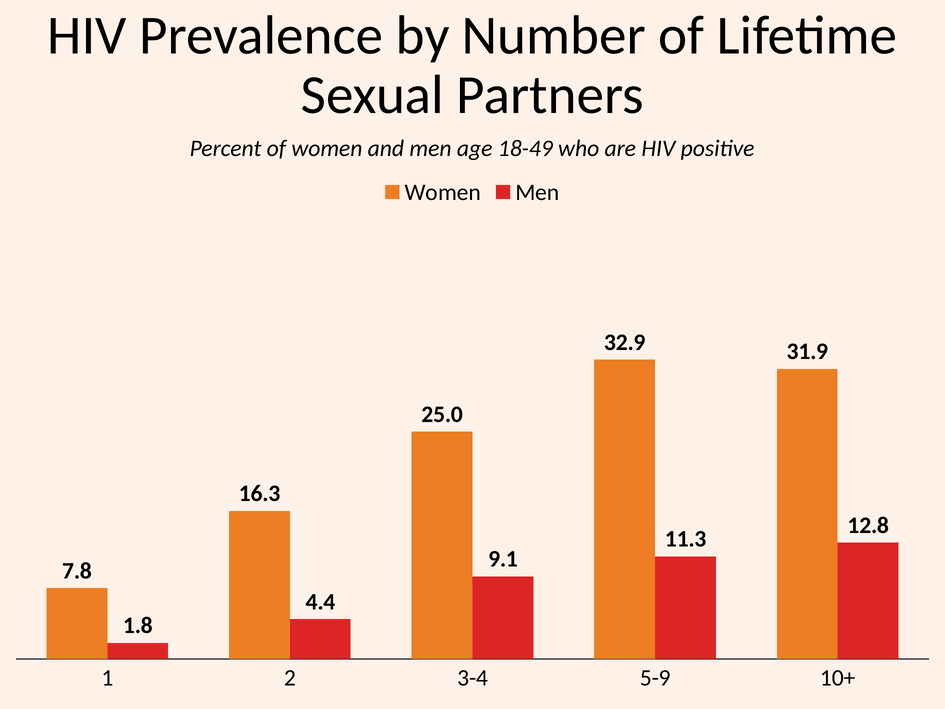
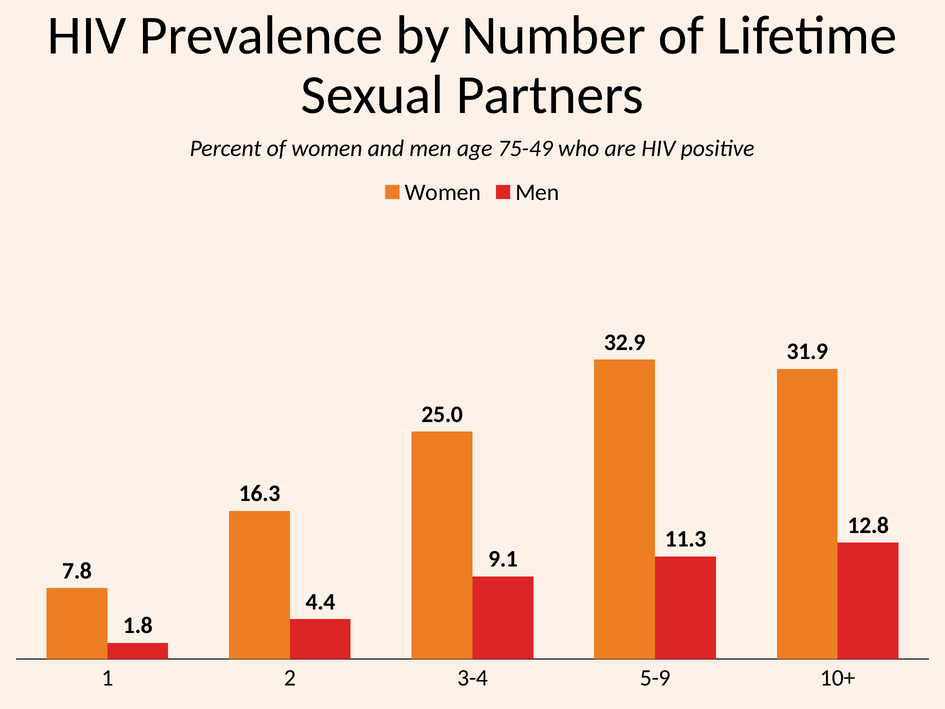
18-49: 18-49 -> 75-49 (525, 148)
